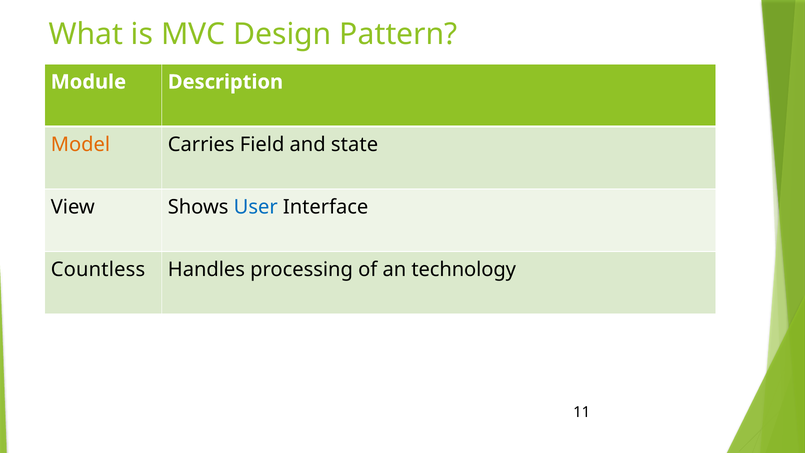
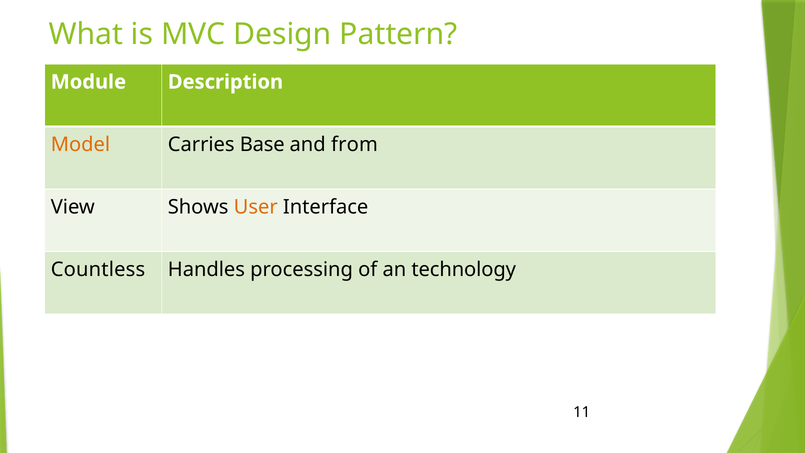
Field: Field -> Base (262, 144)
state: state -> from (355, 144)
User colour: blue -> orange (256, 207)
